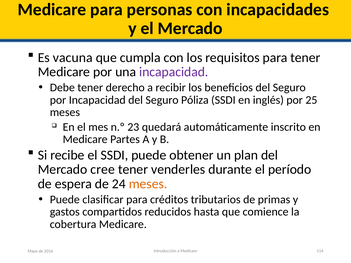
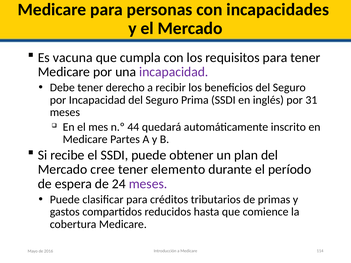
Póliza: Póliza -> Prima (195, 100)
25: 25 -> 31 (311, 100)
23: 23 -> 44 (133, 127)
venderles: venderles -> elemento (178, 170)
meses colour: orange -> purple (148, 184)
